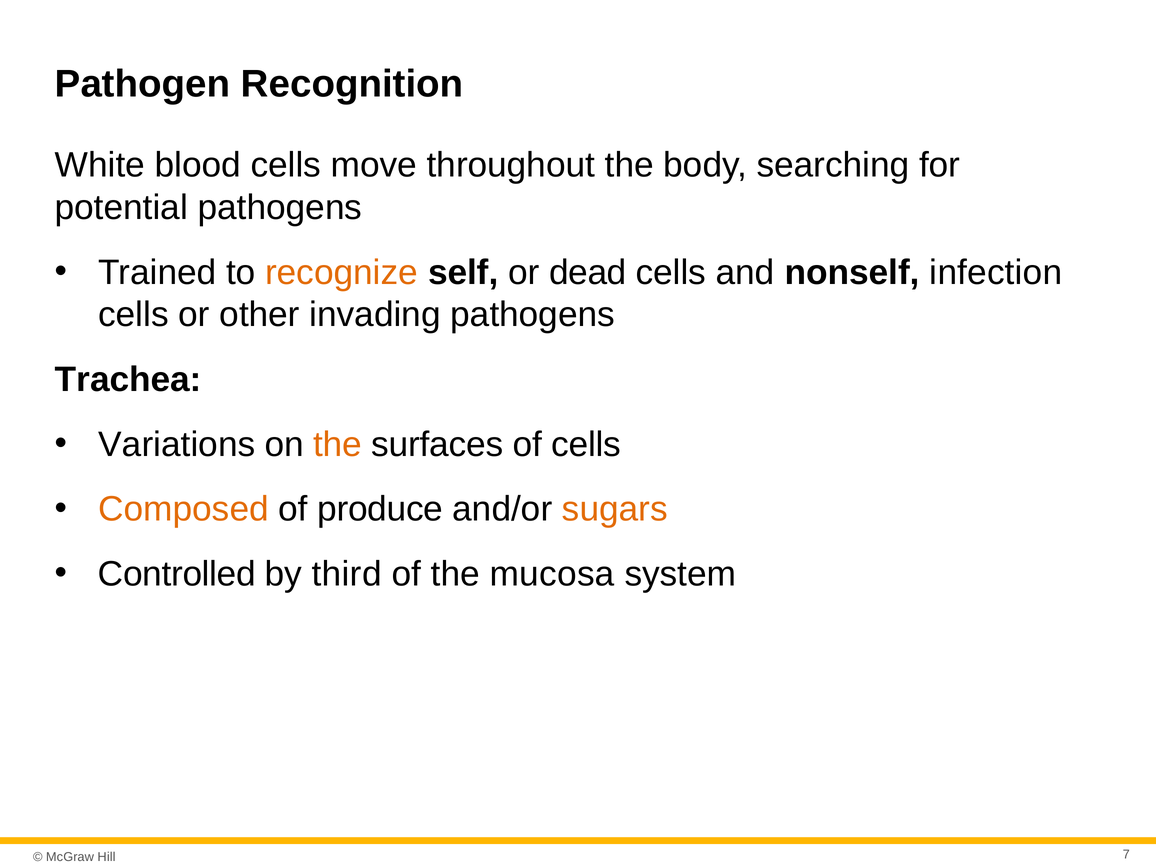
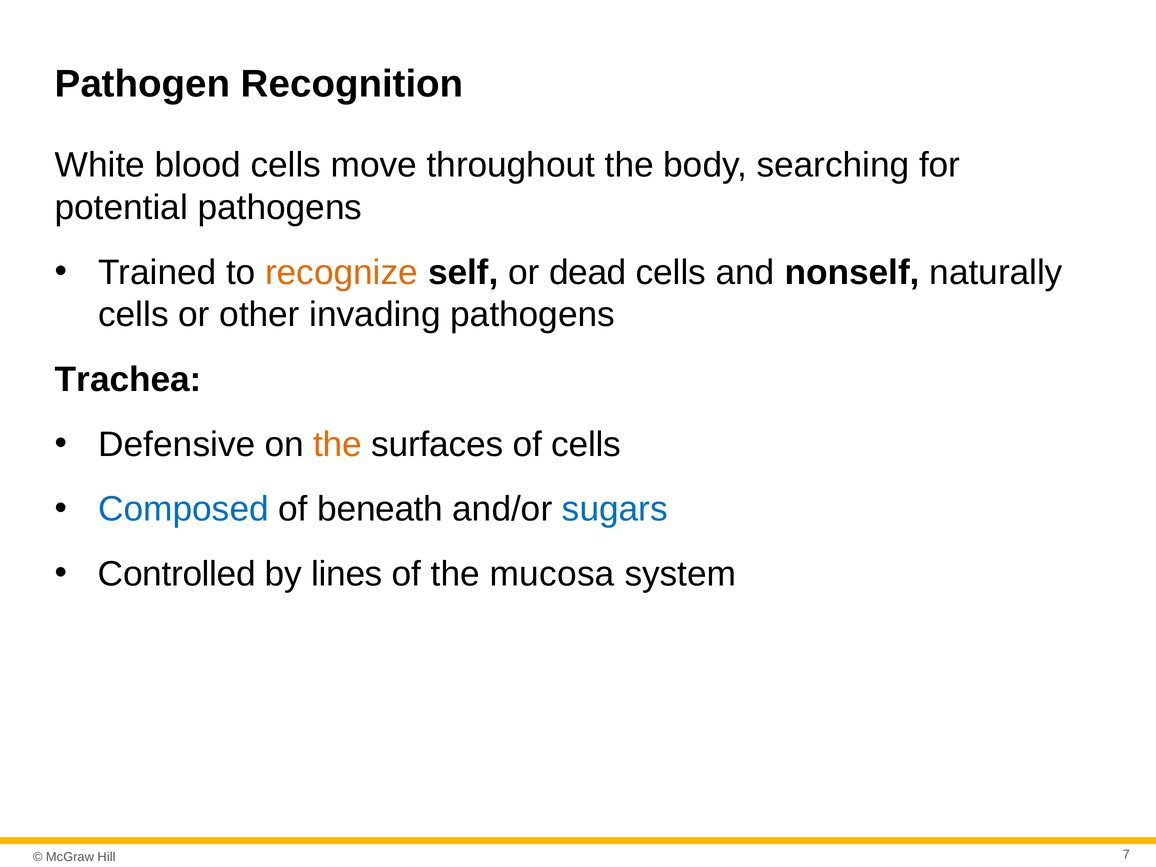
infection: infection -> naturally (996, 272)
Variations: Variations -> Defensive (177, 444)
Composed colour: orange -> blue (184, 509)
produce: produce -> beneath (380, 509)
sugars colour: orange -> blue (615, 509)
third: third -> lines (347, 574)
